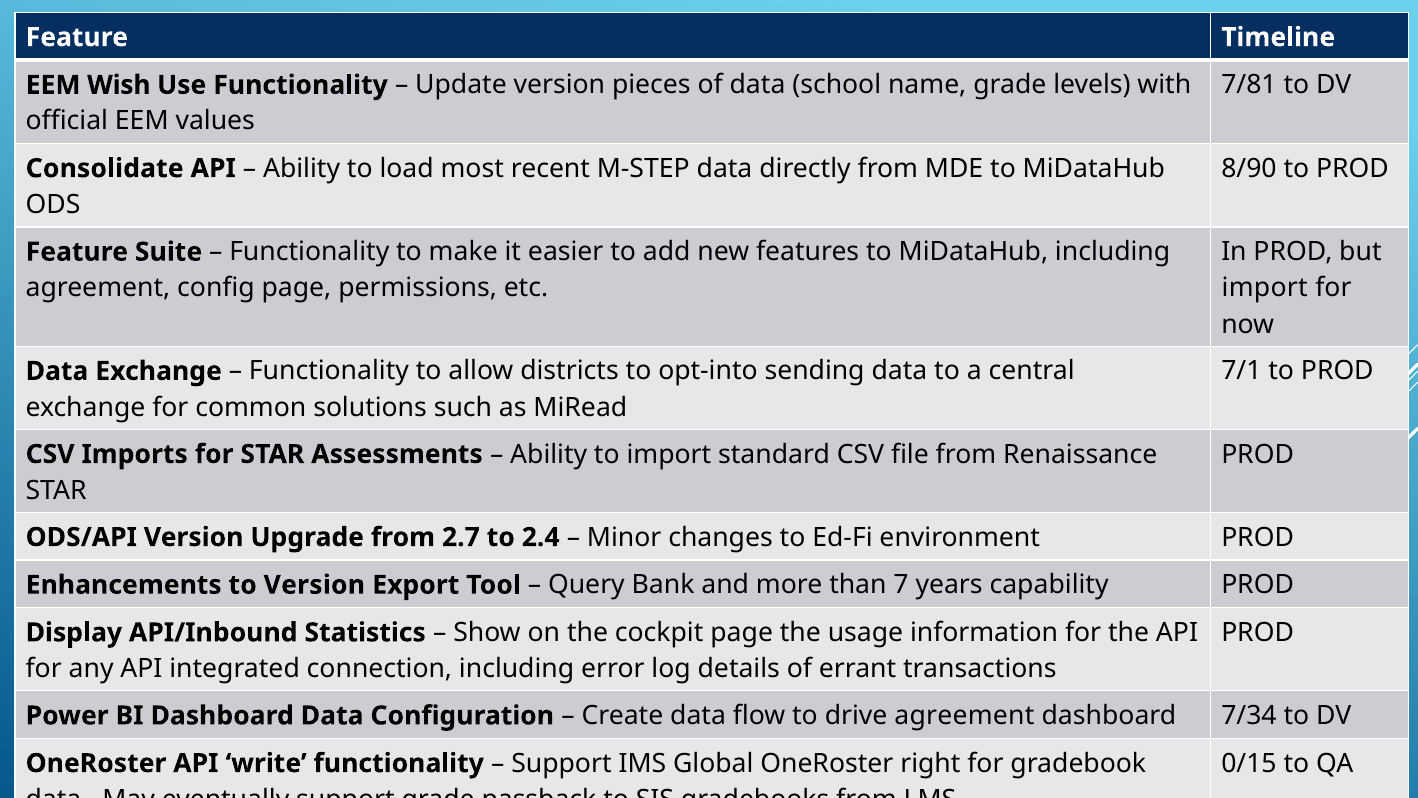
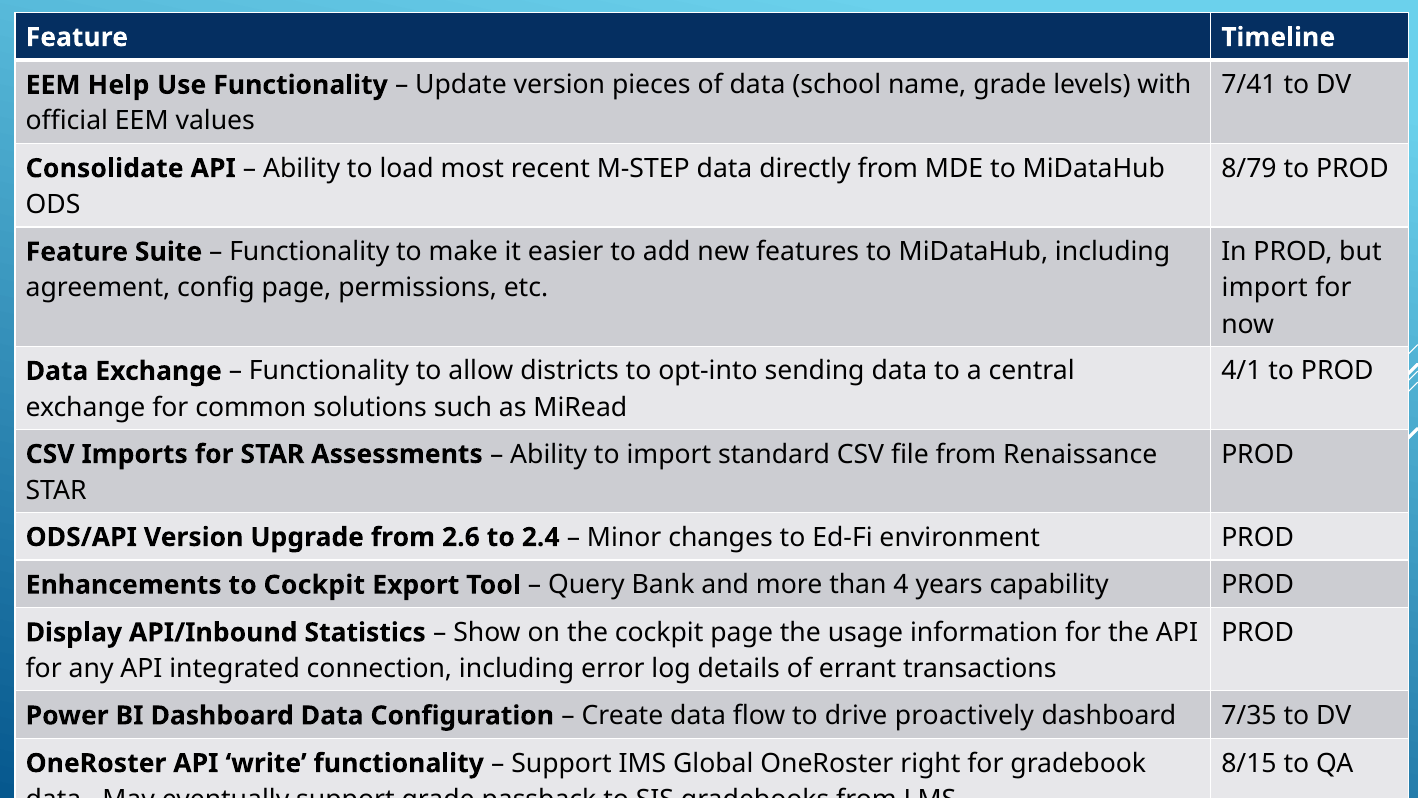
7/81: 7/81 -> 7/41 (1249, 85)
Wish: Wish -> Help (119, 85)
8/90: 8/90 -> 8/79 (1249, 168)
7/1: 7/1 -> 4/1 (1241, 371)
2.7: 2.7 -> 2.6 (461, 537)
to Version: Version -> Cockpit (314, 585)
7: 7 -> 4 (901, 585)
drive agreement: agreement -> proactively (964, 715)
7/34: 7/34 -> 7/35 (1249, 715)
0/15: 0/15 -> 8/15 (1249, 763)
